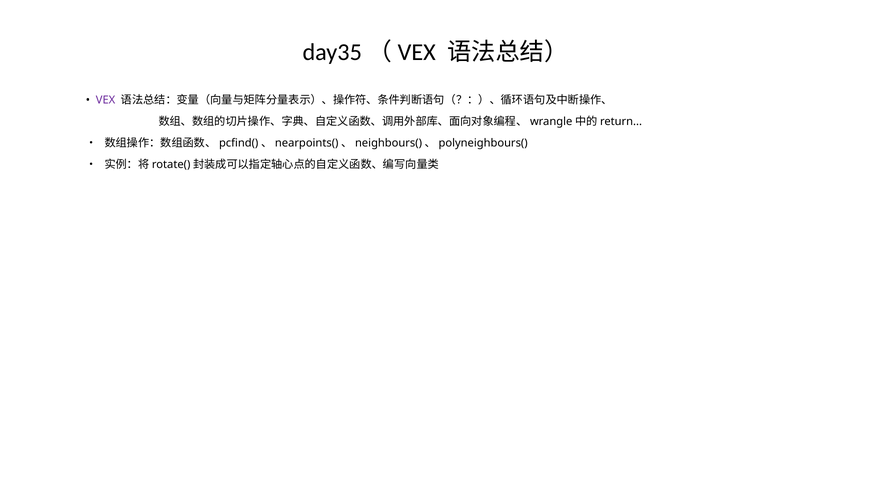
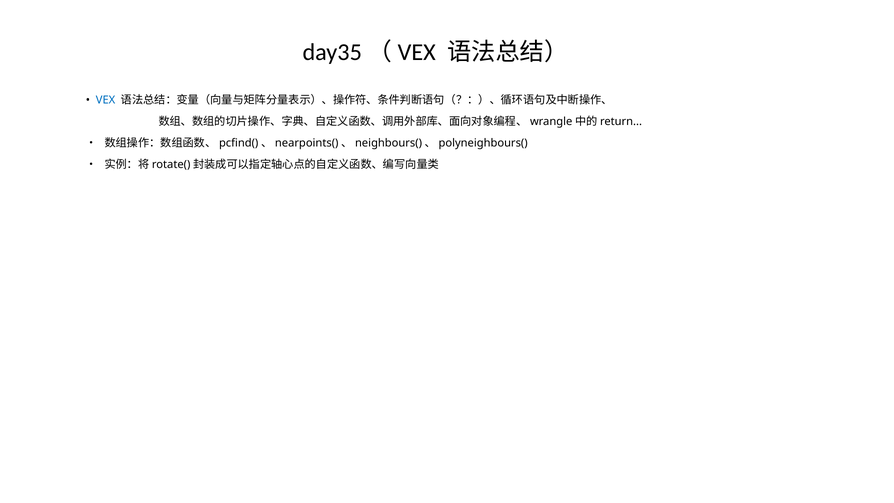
VEX colour: purple -> blue (106, 100)
